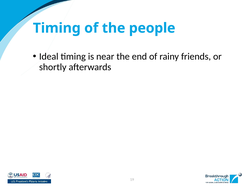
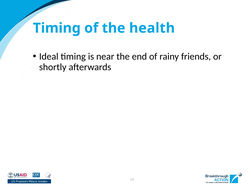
people: people -> health (152, 28)
